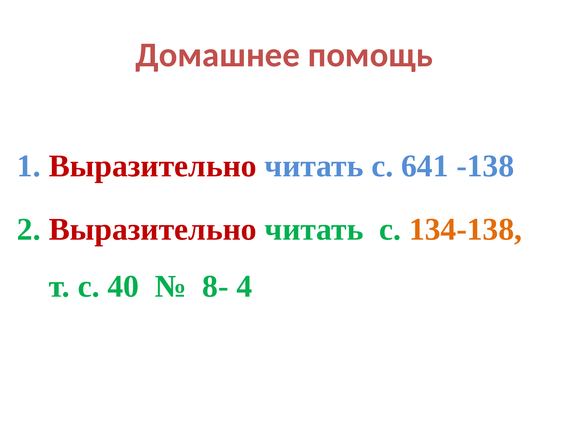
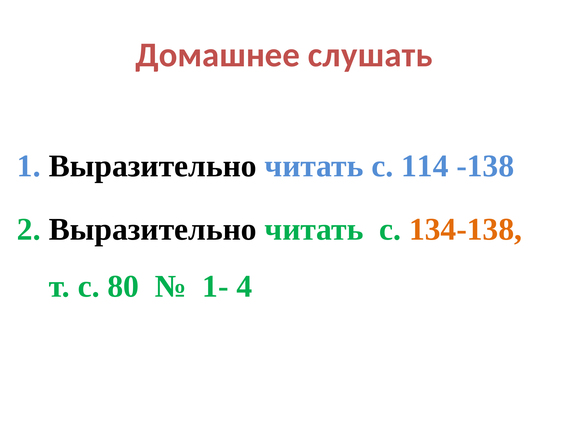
помощь: помощь -> слушать (370, 55)
Выразительно colour: red -> black (153, 166)
641: 641 -> 114 (425, 166)
Выразительно colour: red -> black (153, 229)
40: 40 -> 80 (123, 286)
8-: 8- -> 1- (215, 286)
